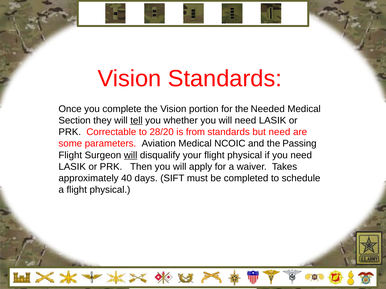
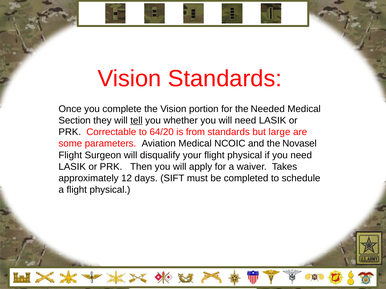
28/20: 28/20 -> 64/20 (162, 132)
but need: need -> large (279, 132)
Passing: Passing -> Novasel (300, 144)
will underline: present -> none (131, 155)
40: 40 -> 12 (127, 179)
